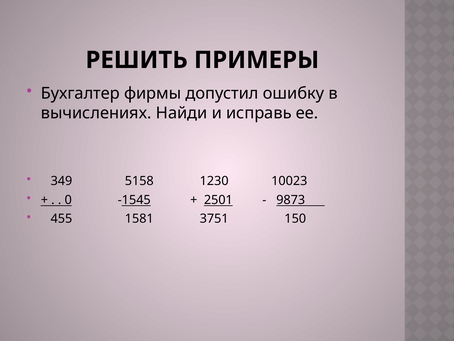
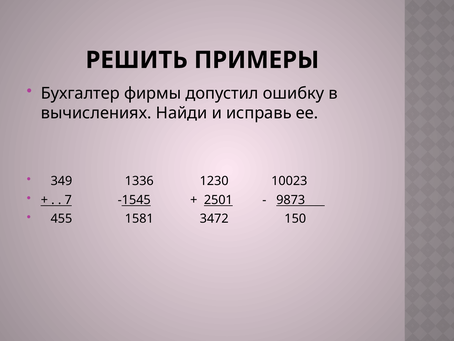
5158: 5158 -> 1336 (139, 181)
0: 0 -> 7 (68, 200)
3751: 3751 -> 3472 (214, 218)
